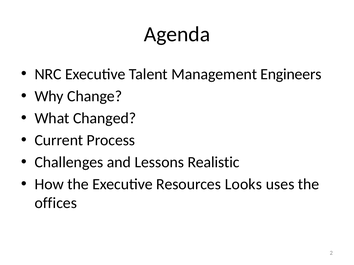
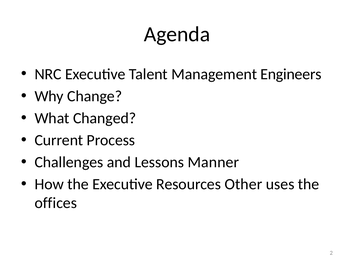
Realistic: Realistic -> Manner (213, 162)
Looks: Looks -> Other (243, 185)
